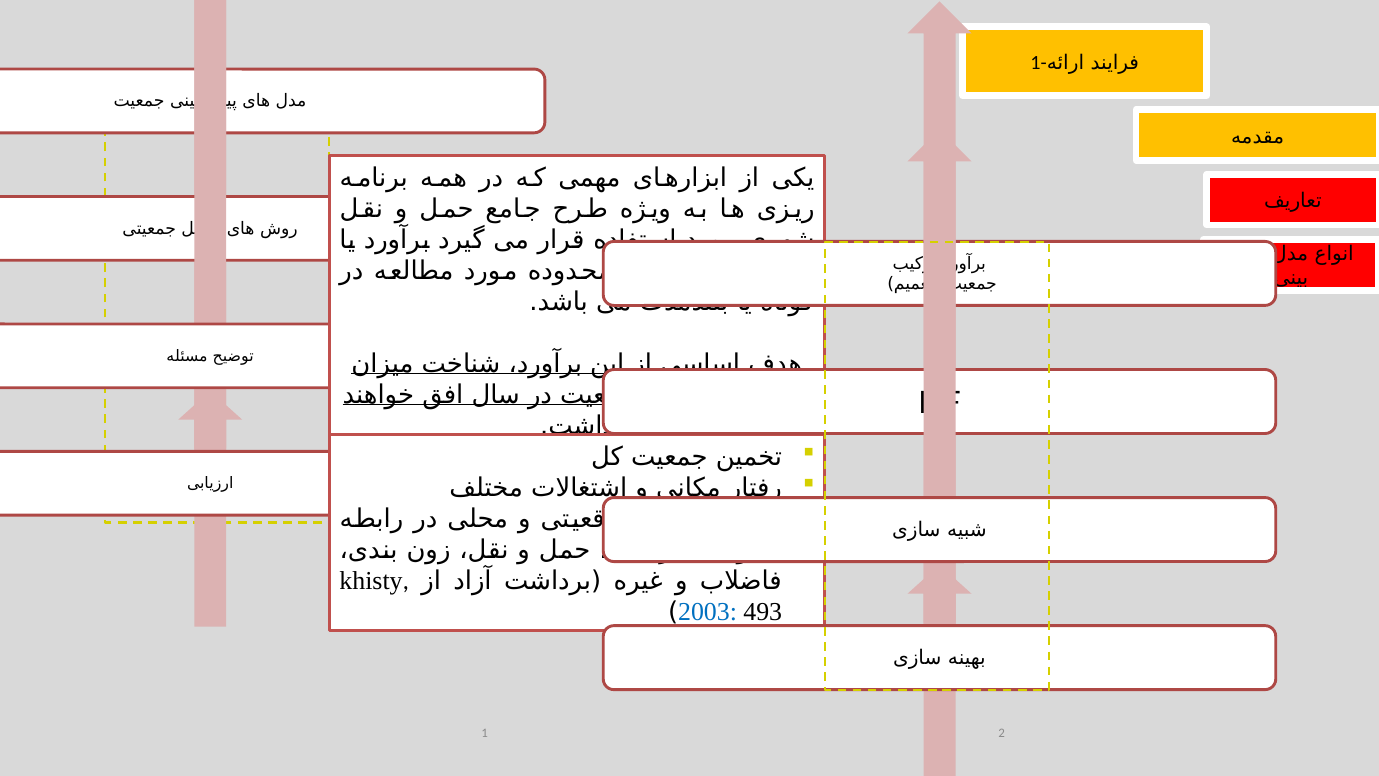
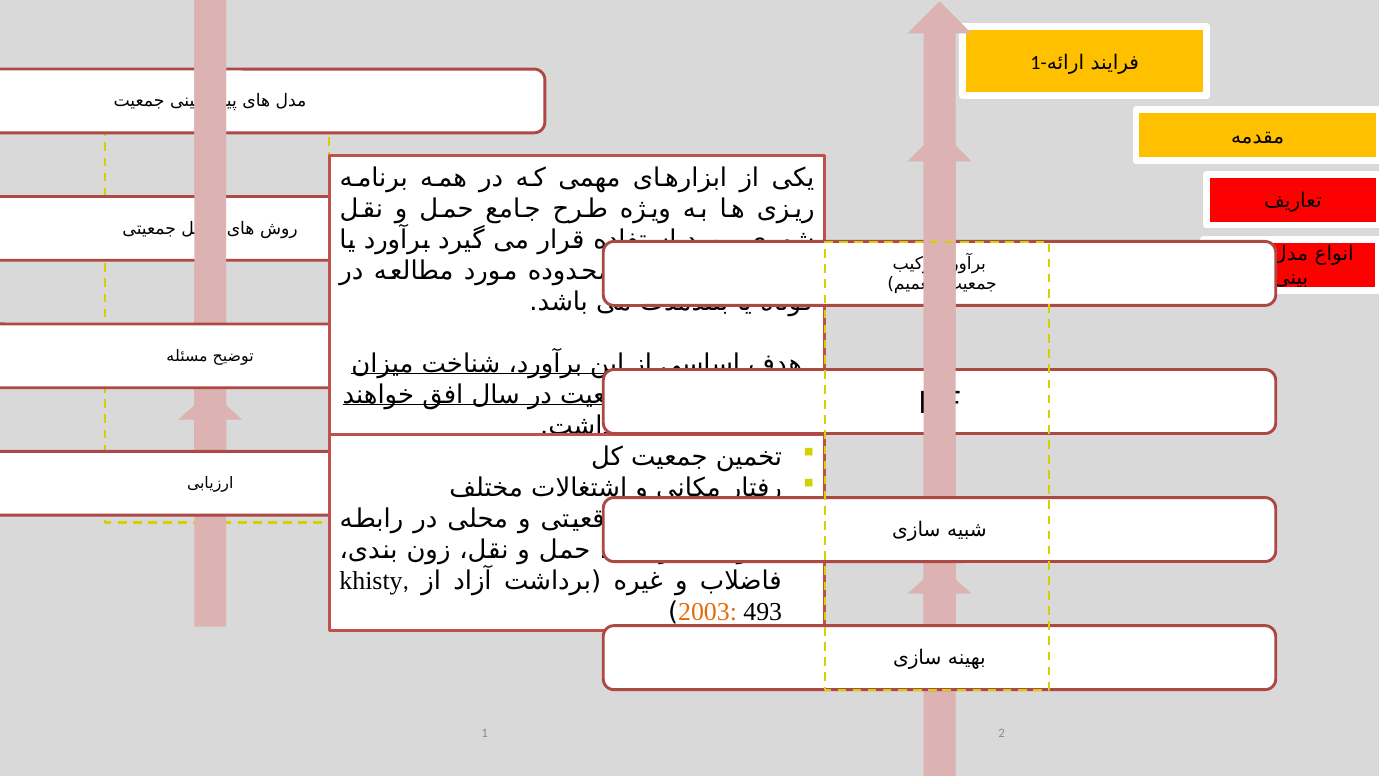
2003 colour: blue -> orange (708, 612)
